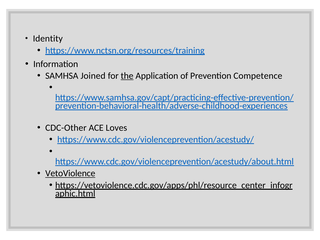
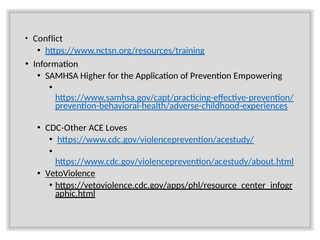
Identity: Identity -> Conflict (48, 39)
Joined: Joined -> Higher (93, 76)
the underline: present -> none (127, 76)
Competence: Competence -> Empowering (258, 76)
